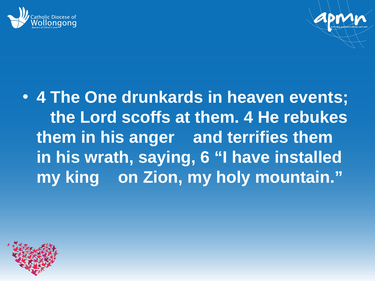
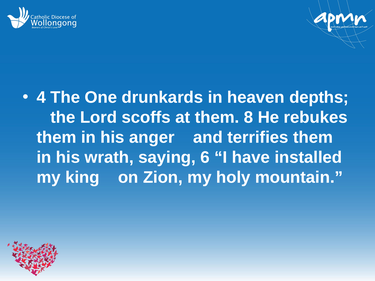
events: events -> depths (319, 98)
them 4: 4 -> 8 (249, 118)
